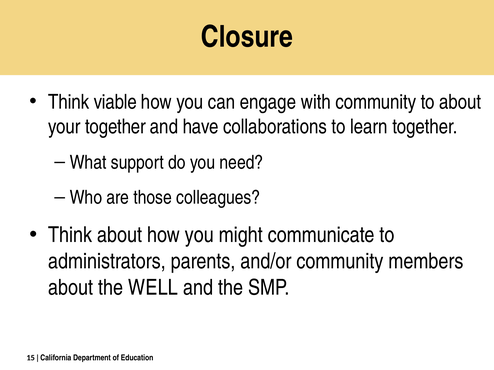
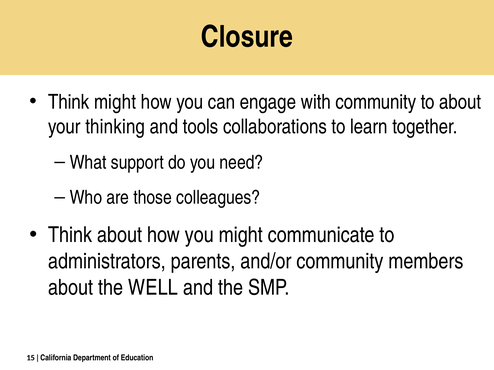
Think viable: viable -> might (115, 102)
your together: together -> thinking (115, 127)
have: have -> tools (201, 127)
